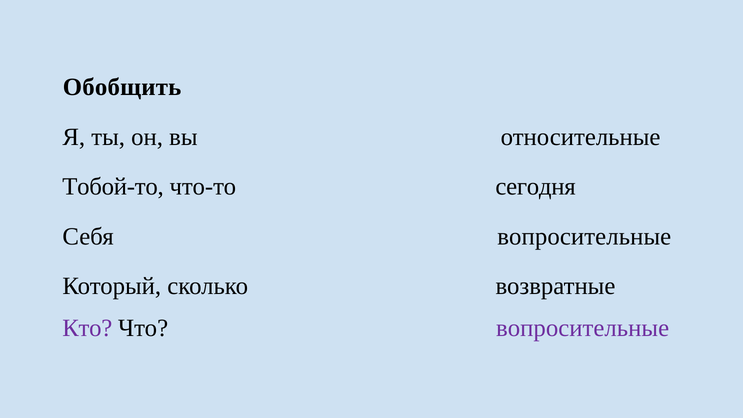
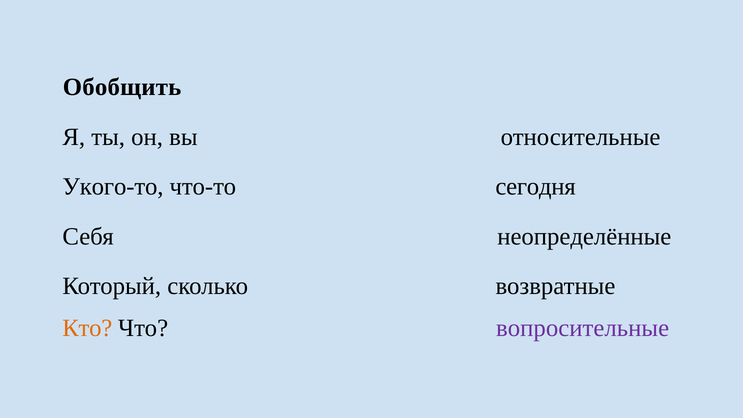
Тобой-то: Тобой-то -> Укого-то (113, 187)
Себя вопросительные: вопросительные -> неопределённые (584, 236)
Кто colour: purple -> orange (87, 328)
